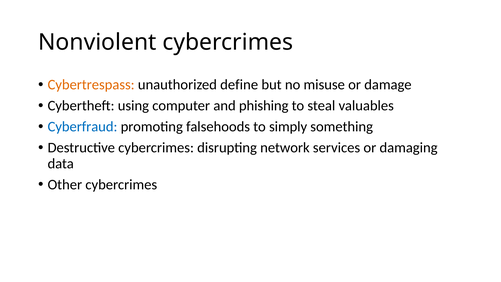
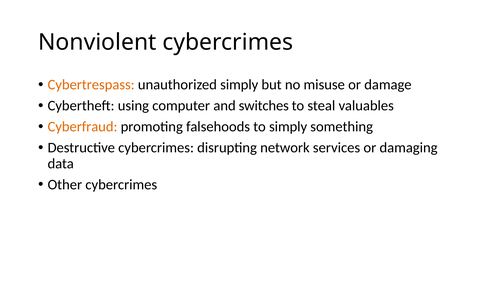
unauthorized define: define -> simply (239, 85)
phishing: phishing -> switches (264, 106)
Cyberfraud colour: blue -> orange (83, 127)
